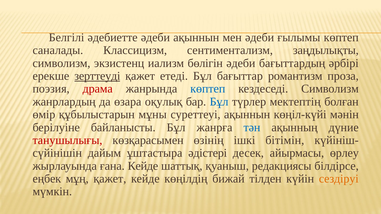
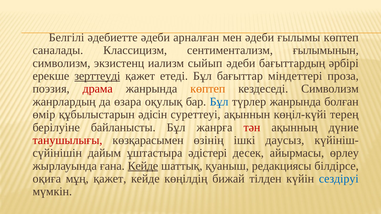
әдеби ақыннын: ақыннын -> арналған (196, 38)
заңдылықты: заңдылықты -> ғылымынын (326, 50)
бөлігін: бөлігін -> сыйып (205, 63)
романтизм: романтизм -> міндеттері (295, 76)
көптеп colour: blue -> orange (208, 89)
түрлер мектептің: мектептің -> жанрында (295, 102)
мұны: мұны -> әдісін (153, 115)
мәнін: мәнін -> терең (344, 115)
тән colour: blue -> red (252, 128)
бітімін: бітімін -> даусыз (285, 140)
Кейде underline: none -> present (143, 166)
еңбек: еңбек -> оқиға (47, 179)
сездіруі colour: orange -> blue (339, 179)
